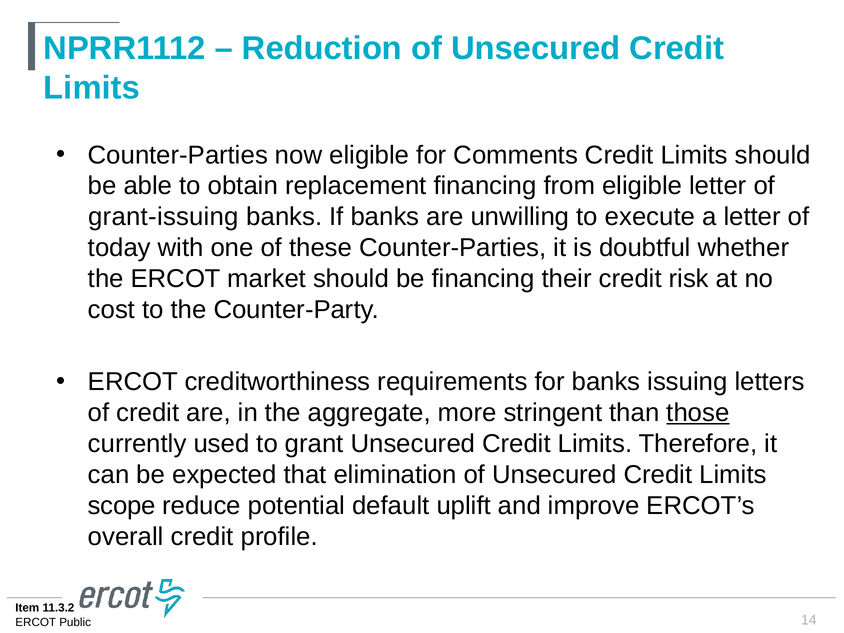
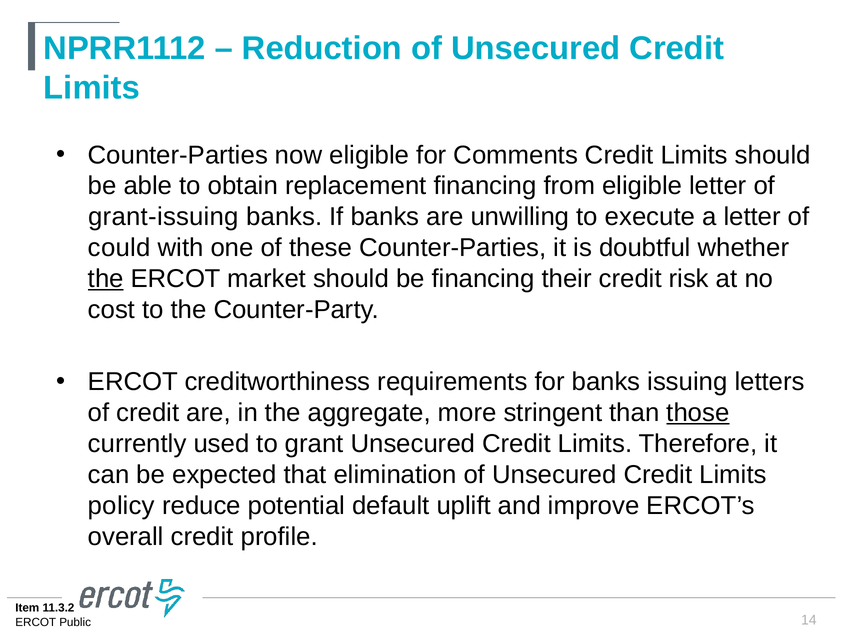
today: today -> could (119, 248)
the underline: none -> present (106, 279)
scope: scope -> policy (121, 506)
